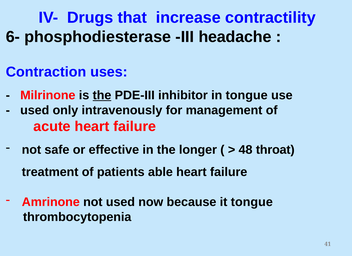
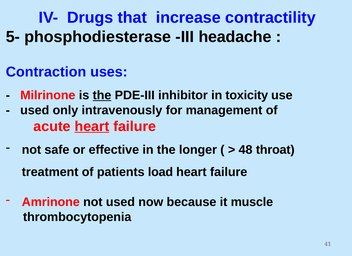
6-: 6- -> 5- (13, 37)
in tongue: tongue -> toxicity (247, 95)
heart underline: none -> present (92, 126)
able: able -> load (160, 172)
it tongue: tongue -> muscle (252, 202)
